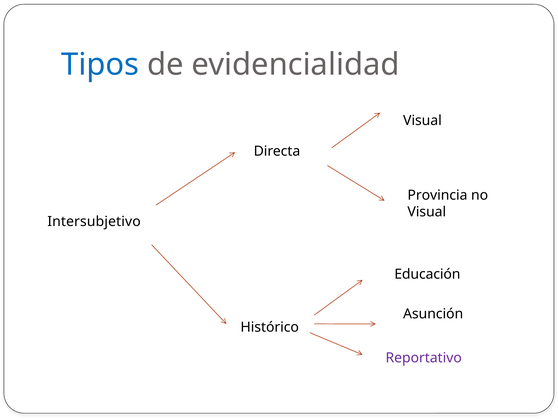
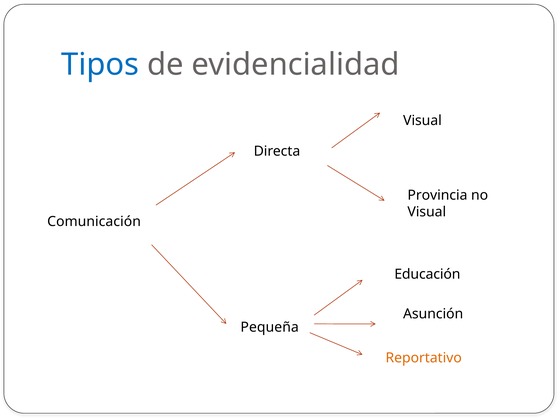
Intersubjetivo: Intersubjetivo -> Comunicación (94, 221)
Histórico: Histórico -> Pequeña (270, 327)
Reportativo colour: purple -> orange (424, 358)
